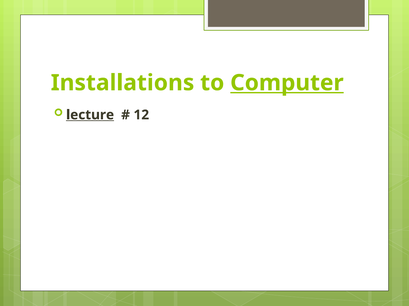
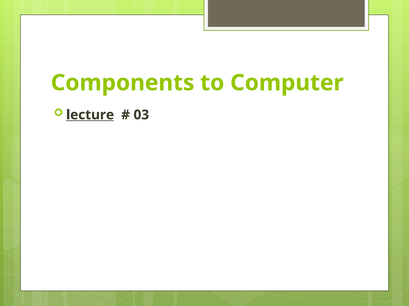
Installations: Installations -> Components (123, 83)
Computer underline: present -> none (287, 83)
12: 12 -> 03 (141, 115)
